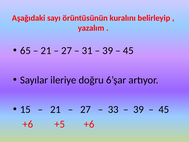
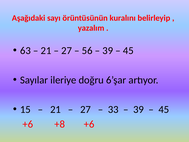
65: 65 -> 63 (25, 51)
31: 31 -> 56 (87, 51)
+5: +5 -> +8 (60, 124)
